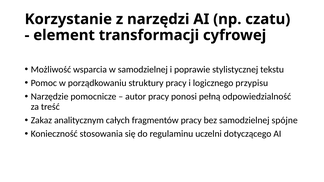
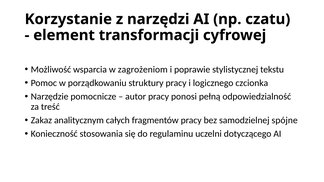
w samodzielnej: samodzielnej -> zagrożeniom (143, 70)
przypisu: przypisu -> czcionka (252, 83)
